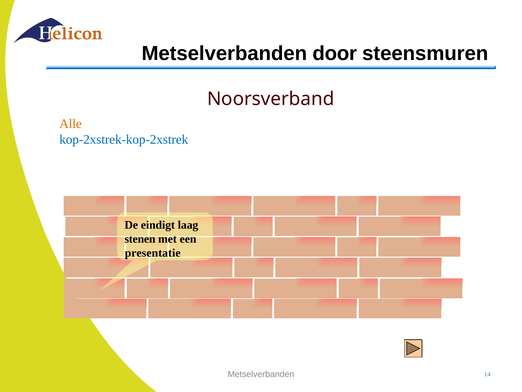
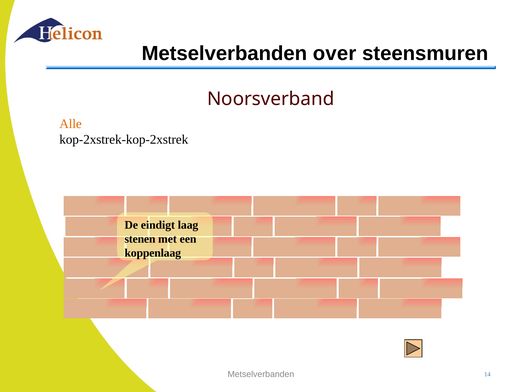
door: door -> over (335, 53)
kop-2xstrek-kop-2xstrek colour: blue -> black (124, 139)
presentatie: presentatie -> koppenlaag (153, 253)
